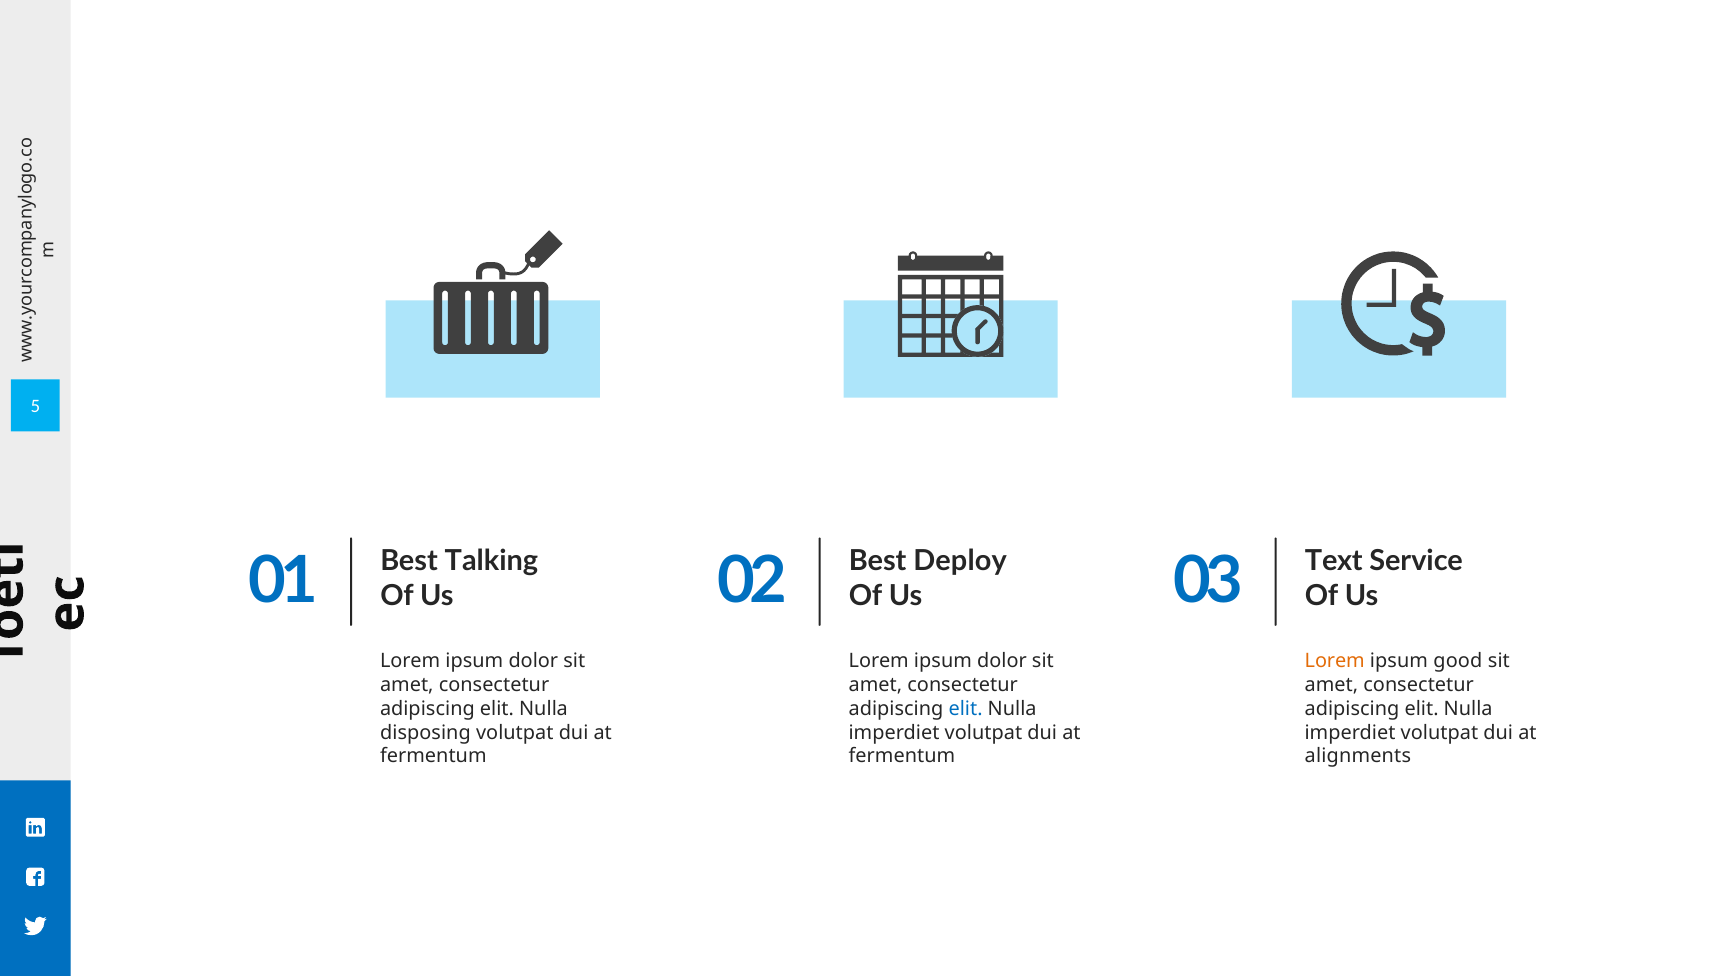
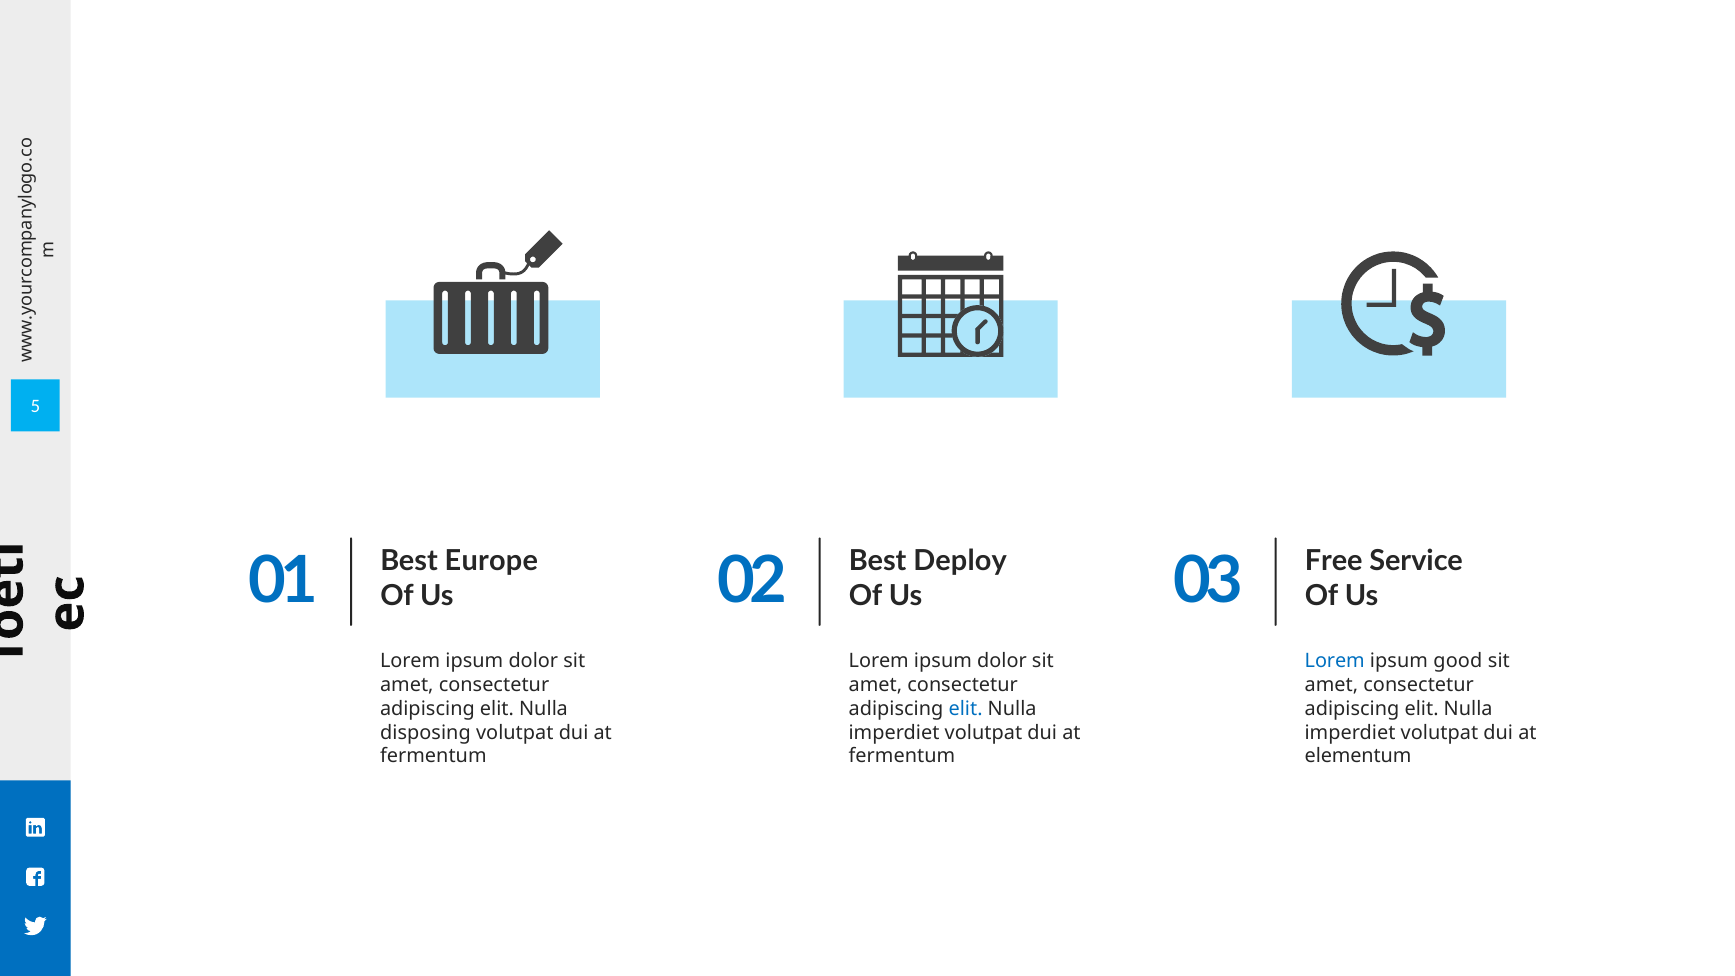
Talking: Talking -> Europe (491, 561)
Text: Text -> Free (1334, 561)
Lorem colour: orange -> blue (1335, 661)
alignments: alignments -> elementum (1358, 756)
